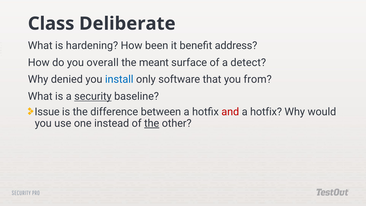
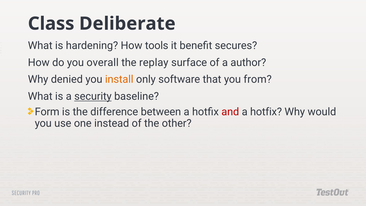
been: been -> tools (157, 46)
address: address -> secures (236, 46)
meant: meant -> replay (154, 62)
detect: detect -> author (248, 62)
install colour: blue -> orange (119, 79)
Issue: Issue -> Form (47, 112)
the underline: present -> none (152, 123)
